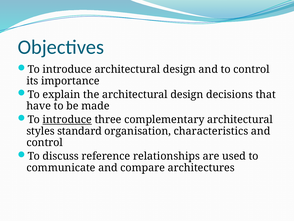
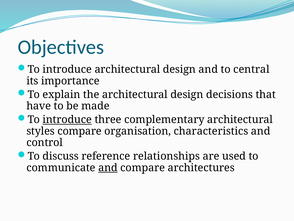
to control: control -> central (251, 69)
styles standard: standard -> compare (80, 131)
and underline: none -> present (108, 167)
